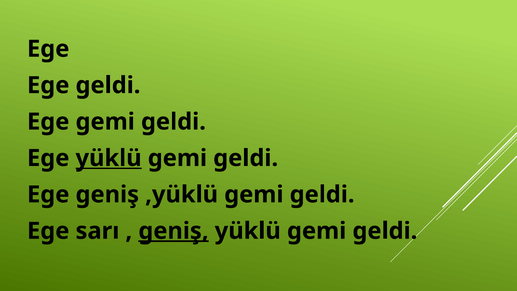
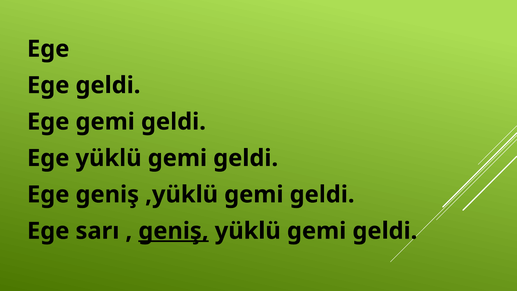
yüklü underline: present -> none (109, 158)
